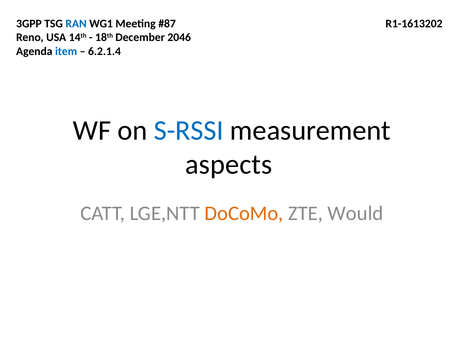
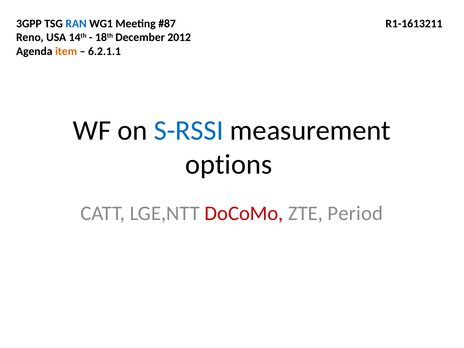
R1-1613202: R1-1613202 -> R1-1613211 (414, 24)
2046: 2046 -> 2012 (179, 37)
item colour: blue -> orange (66, 51)
6.2.1.4: 6.2.1.4 -> 6.2.1.1 (104, 51)
aspects: aspects -> options (229, 164)
DoCoMo colour: orange -> red (244, 213)
Would: Would -> Period (355, 213)
